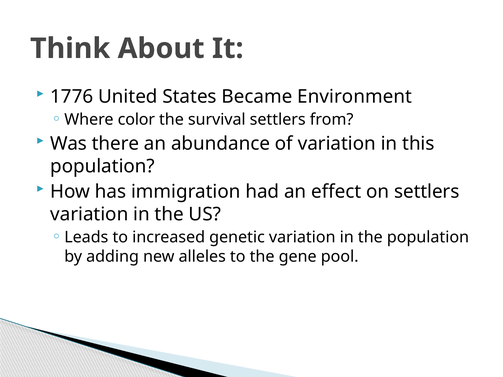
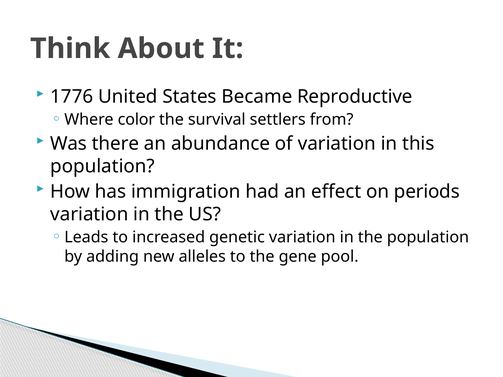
Environment: Environment -> Reproductive (355, 97)
on settlers: settlers -> periods (427, 192)
